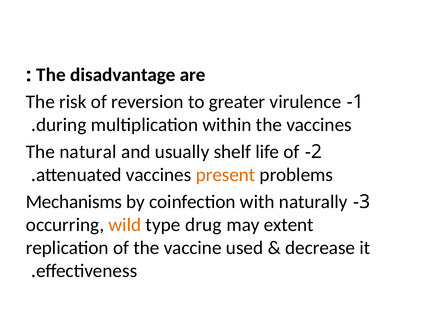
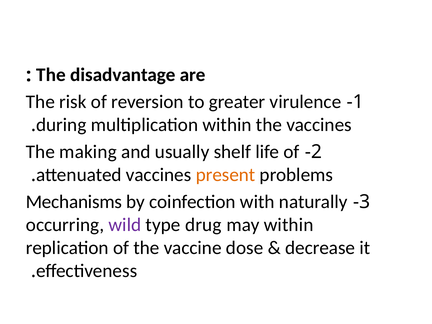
natural: natural -> making (88, 152)
wild colour: orange -> purple (125, 225)
may extent: extent -> within (289, 225)
used: used -> dose (245, 248)
